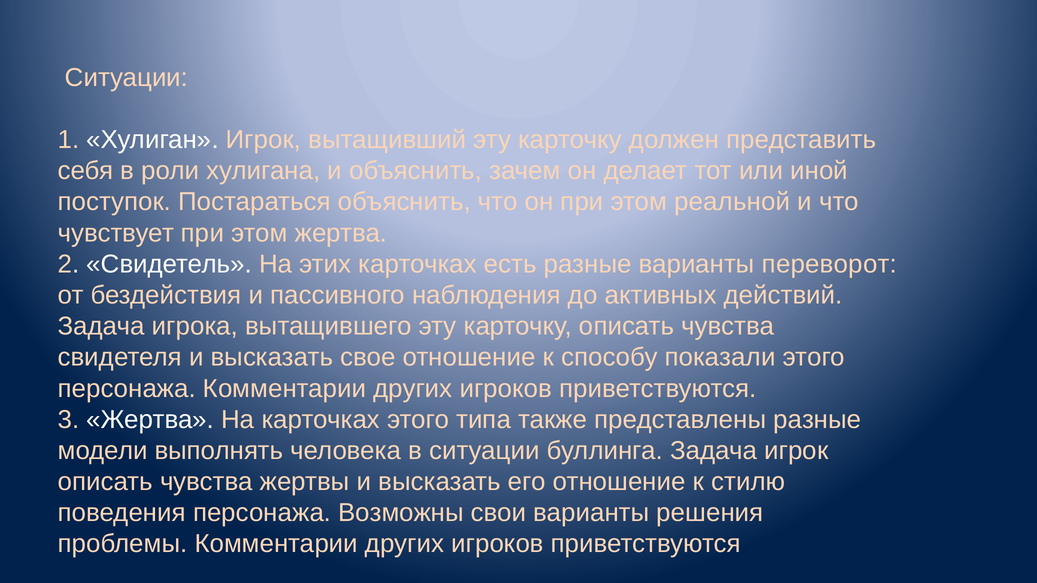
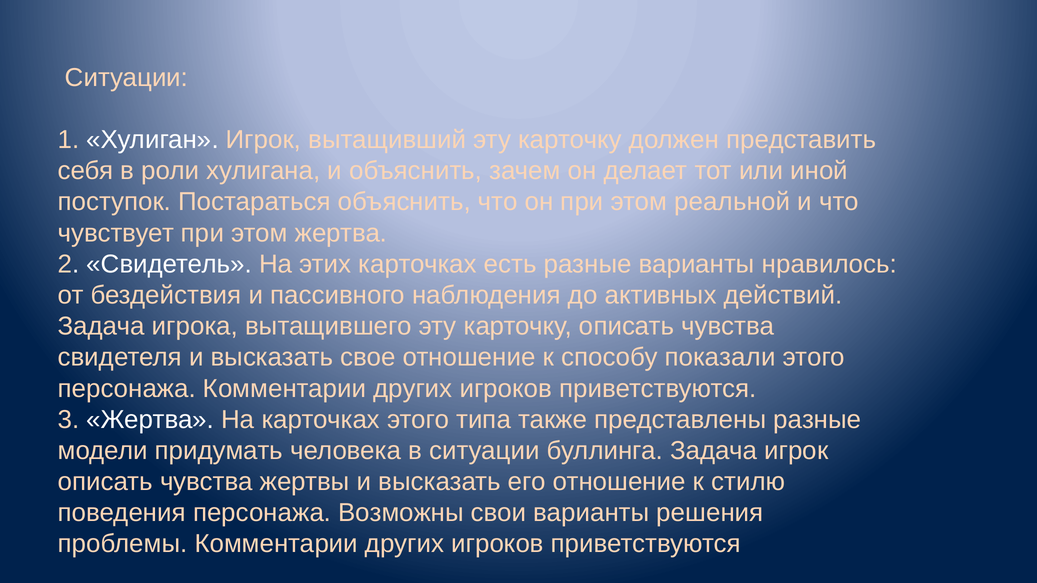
переворот: переворот -> нравилось (829, 264)
выполнять: выполнять -> придумать (219, 451)
